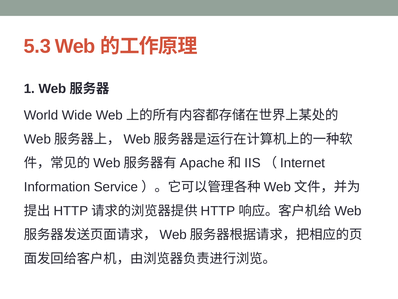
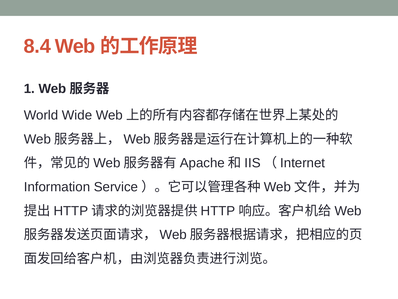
5.3: 5.3 -> 8.4 (37, 46)
